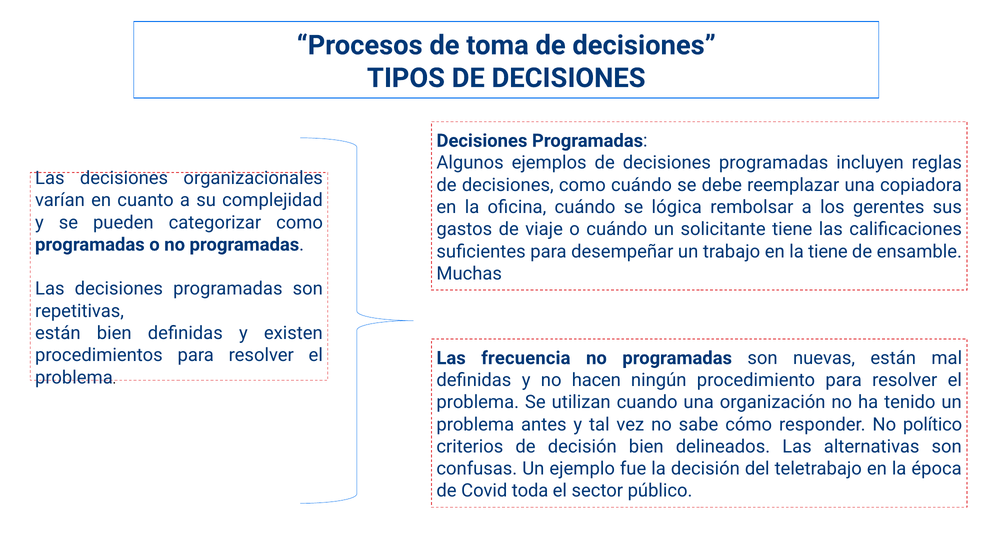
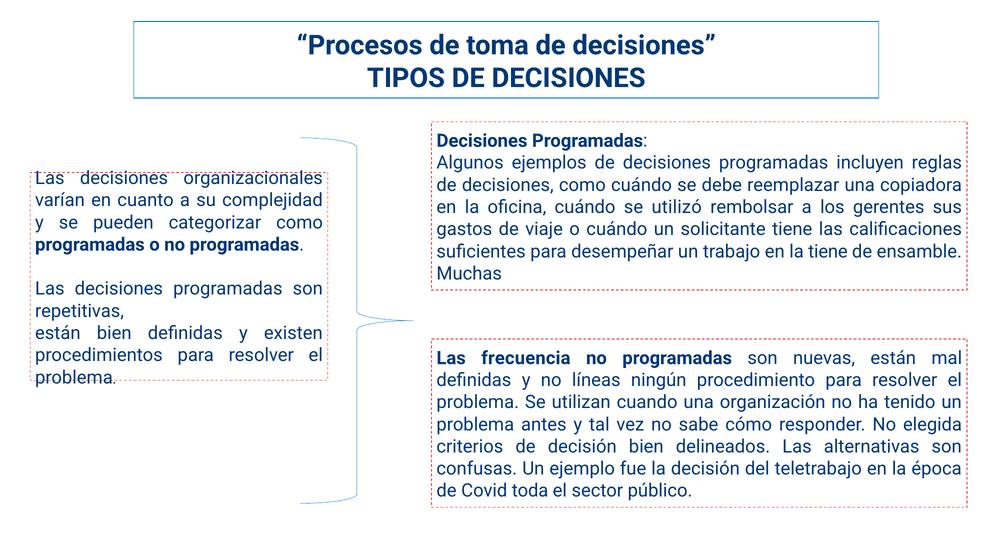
lógica: lógica -> utilizó (677, 207)
hacen: hacen -> líneas (596, 380)
político: político -> elegida (932, 424)
